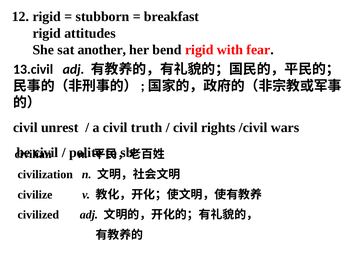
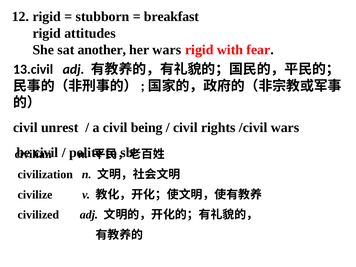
her bend: bend -> wars (167, 50)
truth: truth -> being (147, 128)
